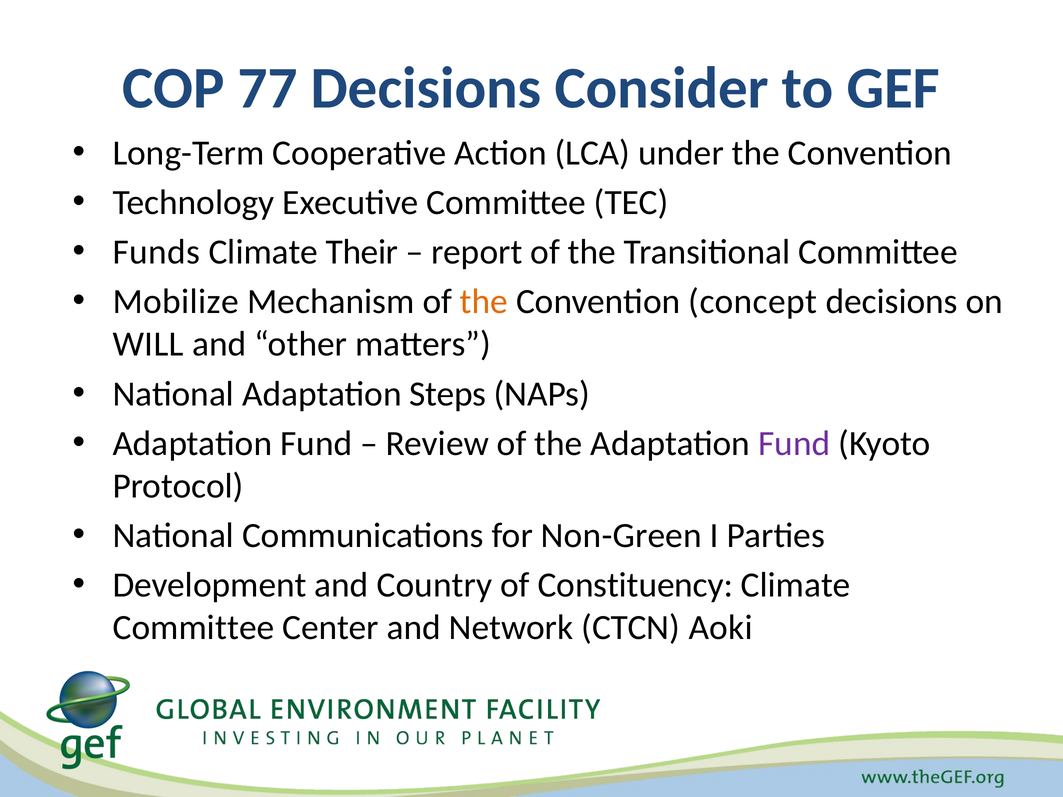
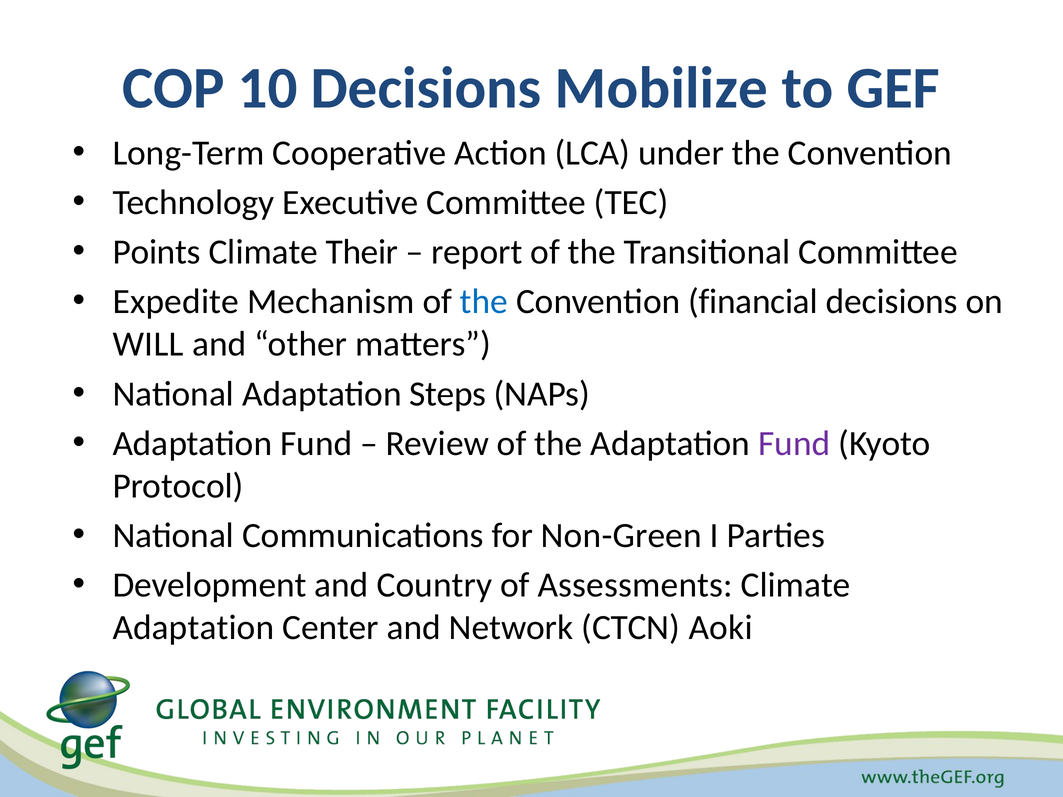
77: 77 -> 10 (268, 88)
Consider: Consider -> Mobilize (661, 88)
Funds: Funds -> Points (157, 252)
Mobilize: Mobilize -> Expedite (176, 302)
the colour: orange -> blue (484, 302)
concept: concept -> financial (753, 302)
Constituency: Constituency -> Assessments (635, 585)
Committee: Committee -> Adaptation (193, 628)
